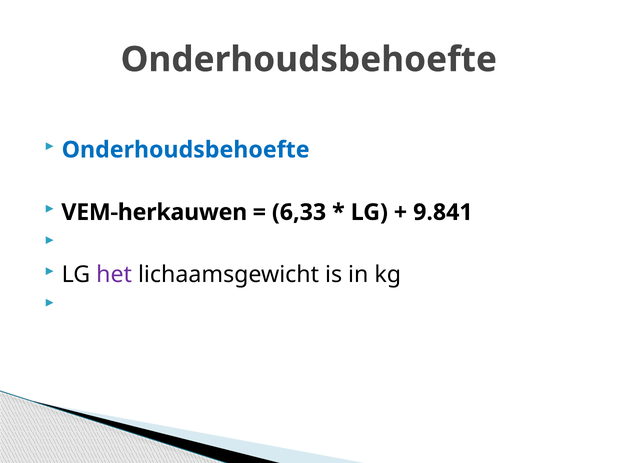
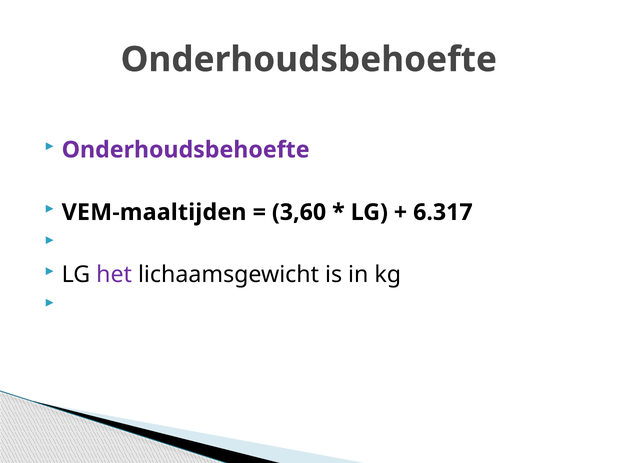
Onderhoudsbehoefte colour: blue -> purple (186, 150)
VEM-herkauwen: VEM-herkauwen -> VEM-maaltijden (154, 212)
6,33: 6,33 -> 3,60 (299, 212)
9.841: 9.841 -> 6.317 (443, 212)
